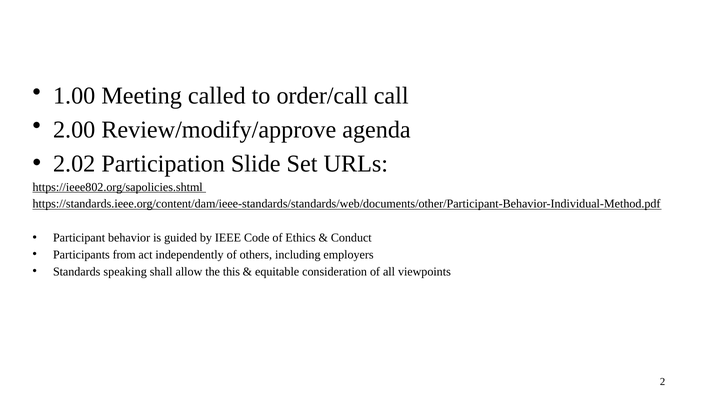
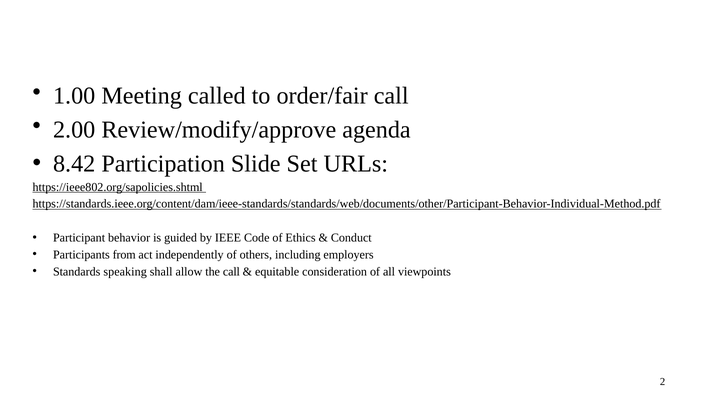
order/call: order/call -> order/fair (322, 96)
2.02: 2.02 -> 8.42 (74, 164)
the this: this -> call (231, 272)
